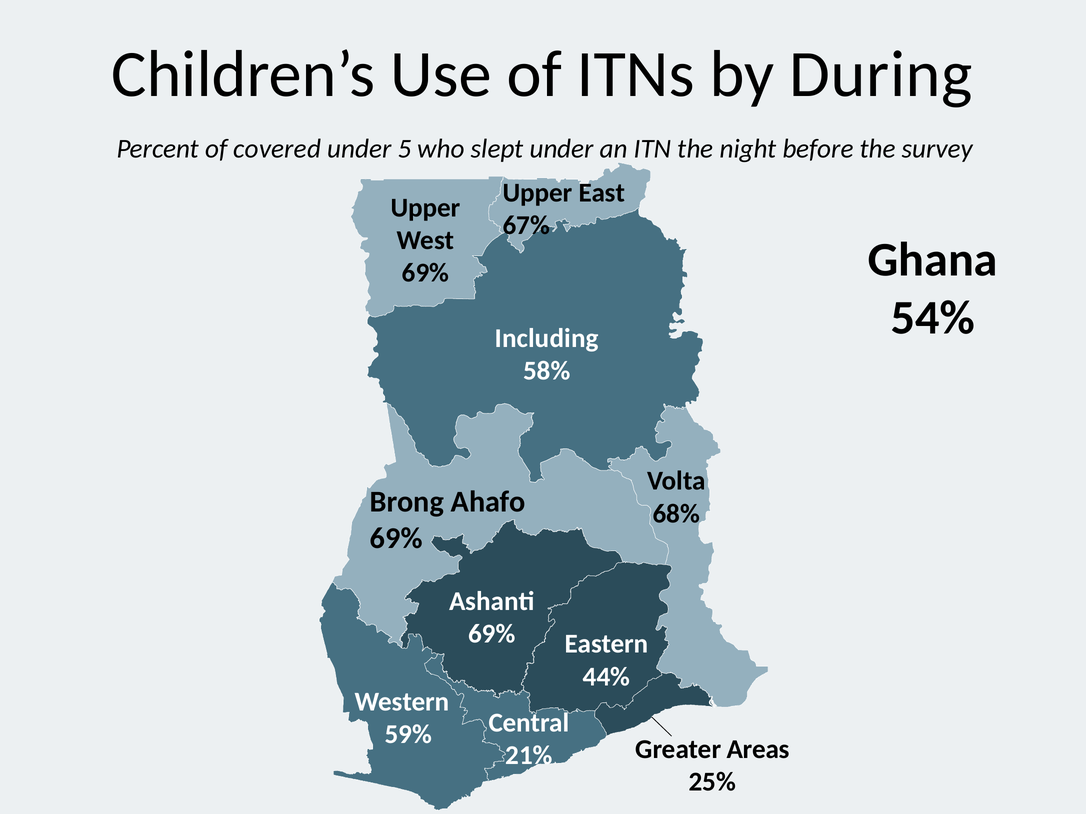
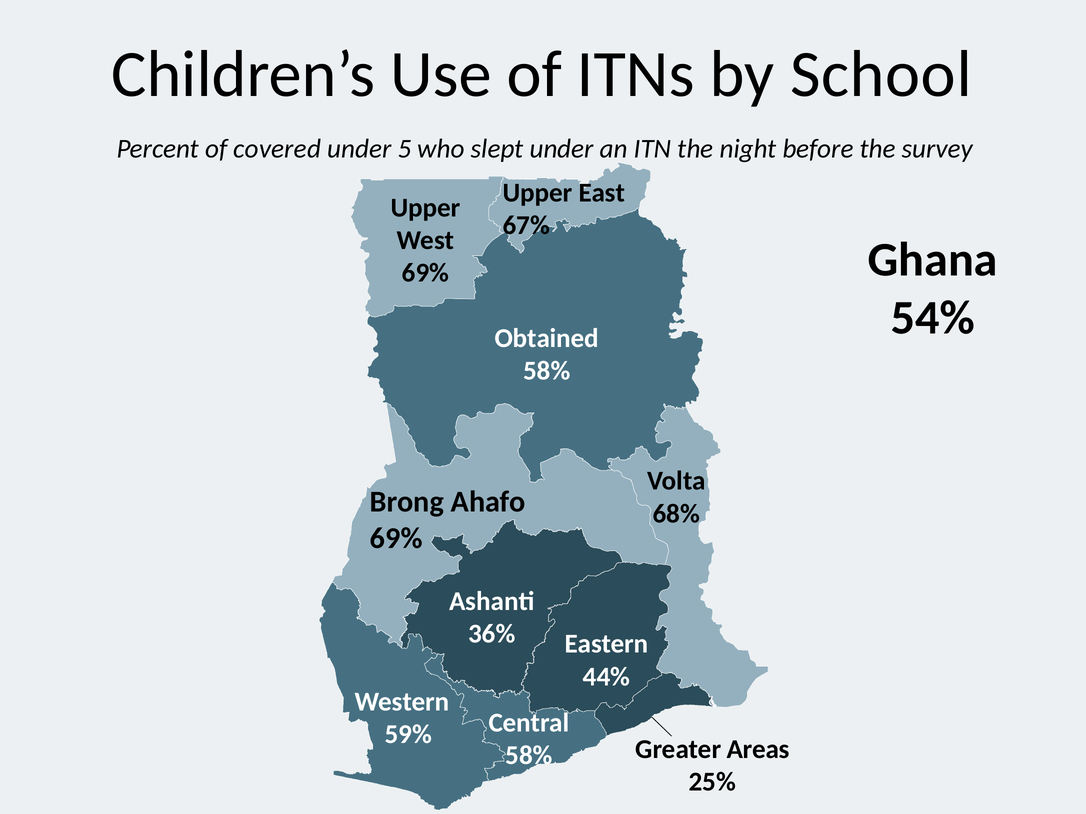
During: During -> School (881, 74)
Including: Including -> Obtained (547, 338)
69%: 69% -> 36% (492, 634)
21%: 21% -> 58% (529, 756)
